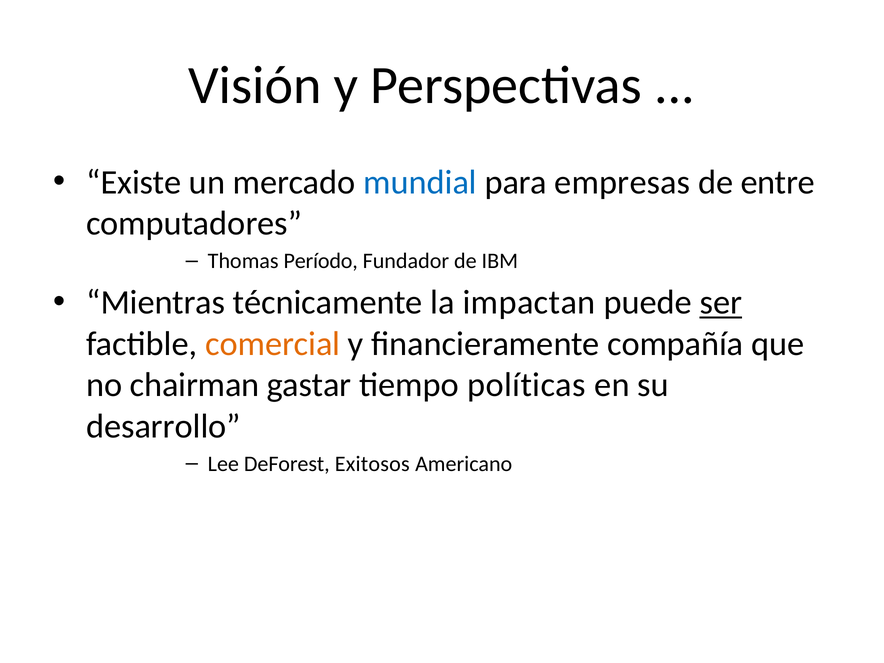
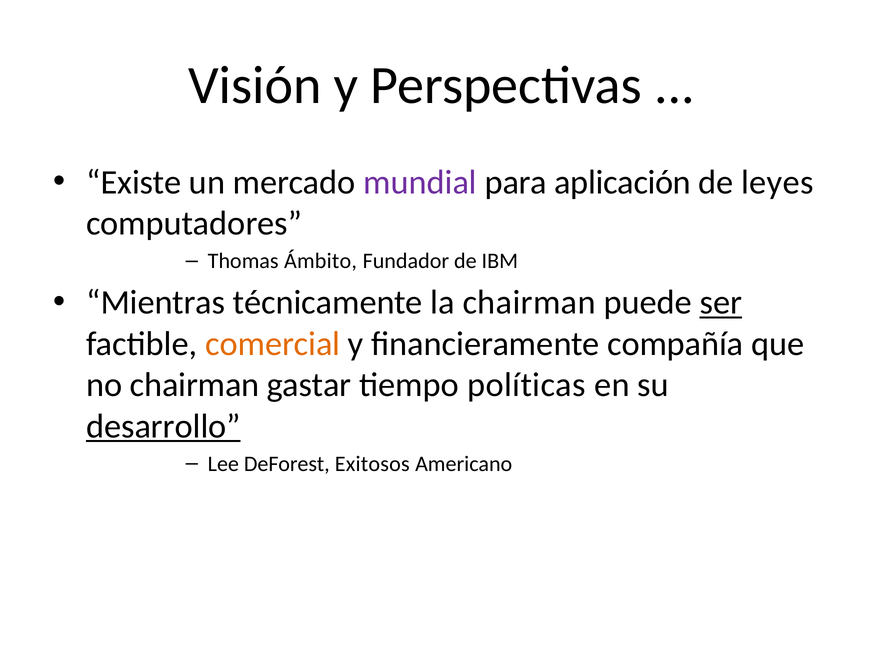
mundial colour: blue -> purple (420, 182)
empresas: empresas -> aplicación (623, 182)
entre: entre -> leyes (777, 182)
Período: Período -> Ámbito (320, 261)
la impactan: impactan -> chairman (529, 303)
desarrollo underline: none -> present (164, 426)
